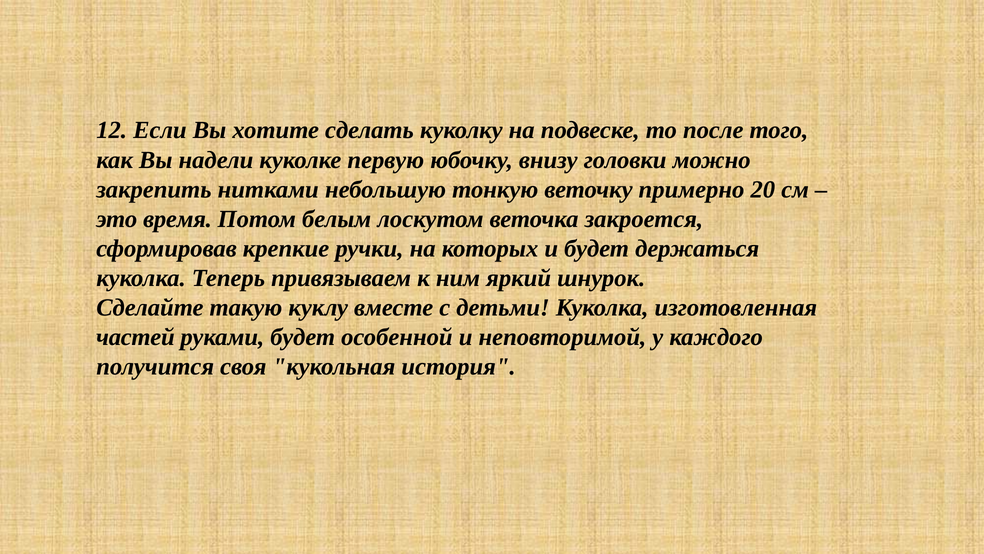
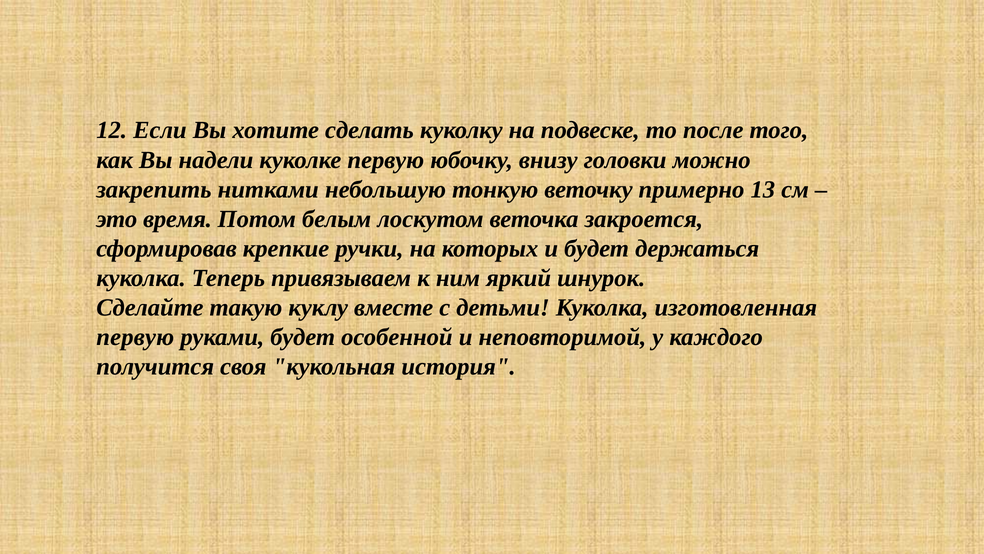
20: 20 -> 13 (763, 189)
частей: частей -> первую (135, 337)
